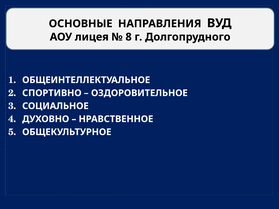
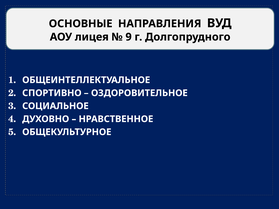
8: 8 -> 9 (129, 37)
